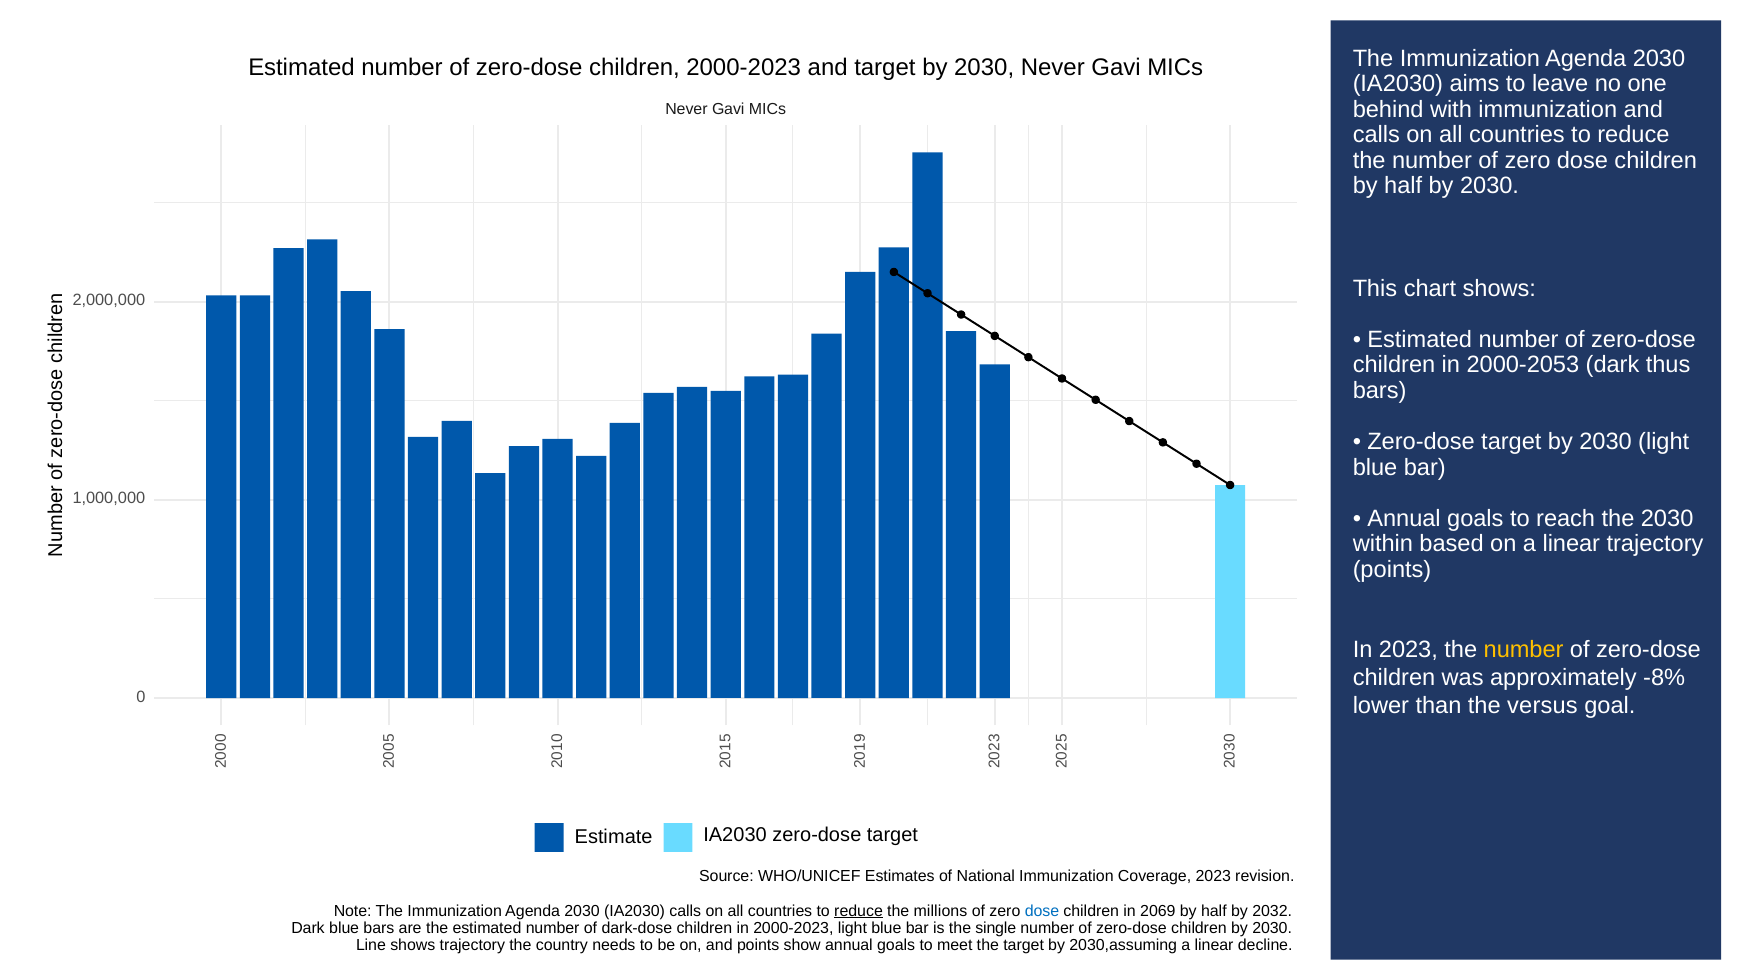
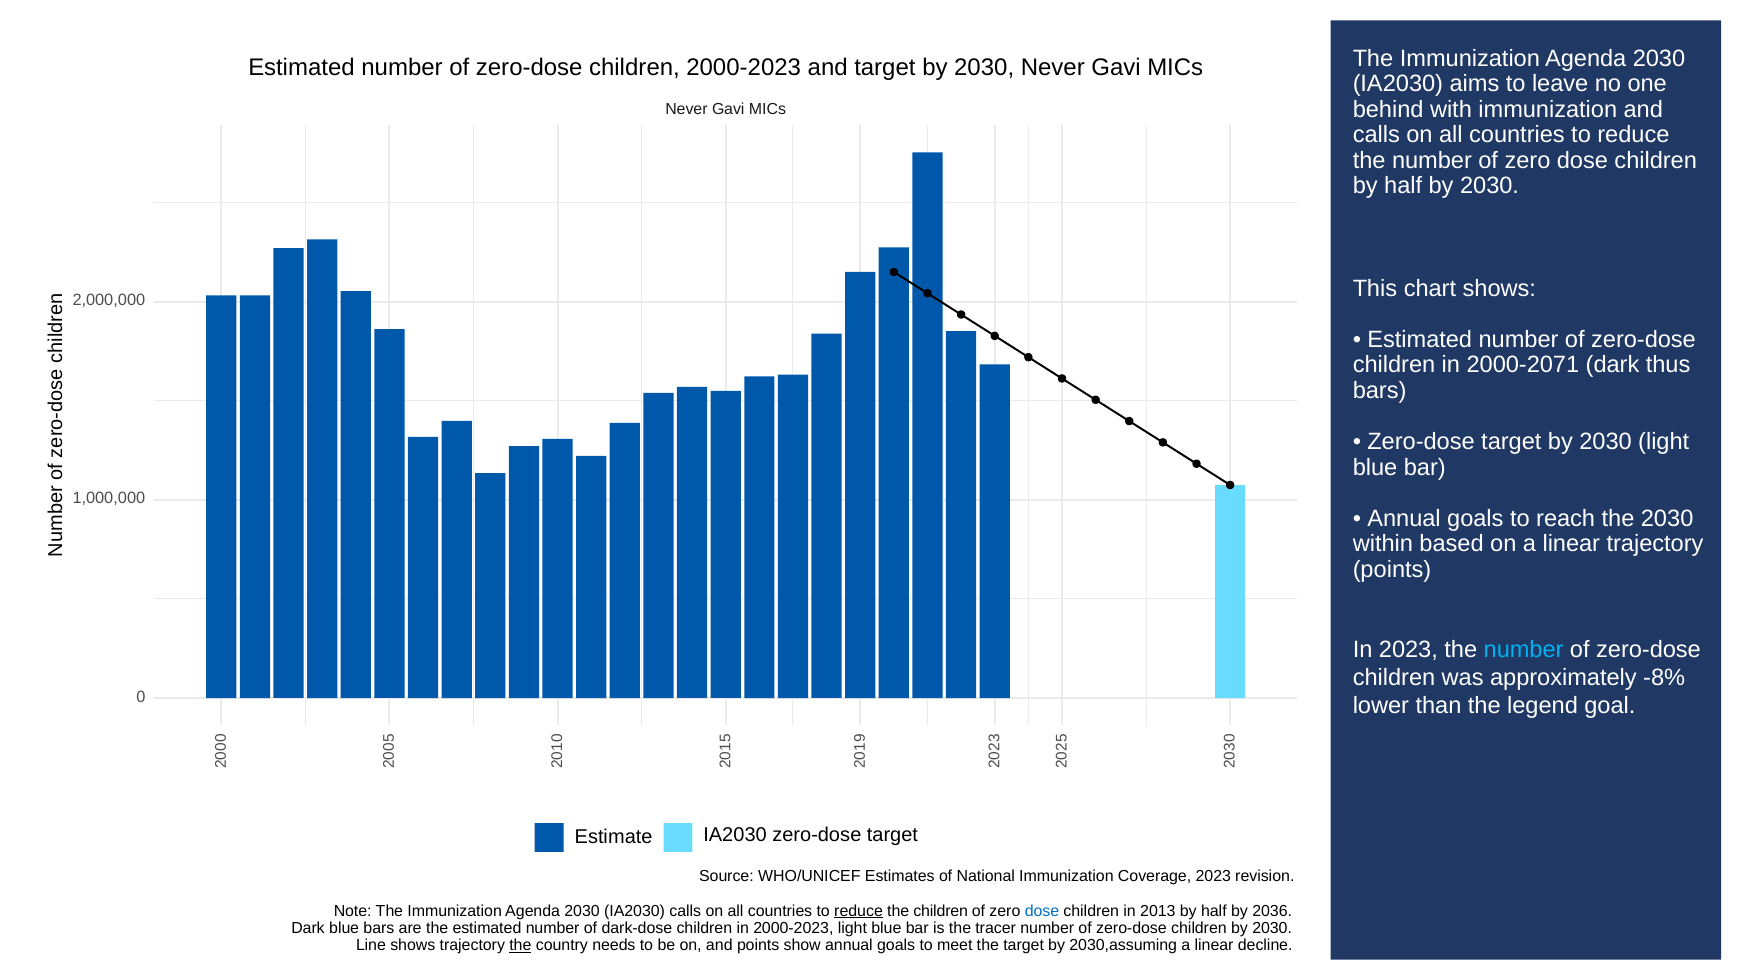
2000-2053: 2000-2053 -> 2000-2071 (1523, 365)
number colour: yellow -> light blue (1524, 650)
versus: versus -> legend (1543, 706)
the millions: millions -> children (941, 911)
2069: 2069 -> 2013 (1158, 911)
2032: 2032 -> 2036 (1272, 911)
single: single -> tracer (996, 929)
the underline: none -> present (520, 946)
